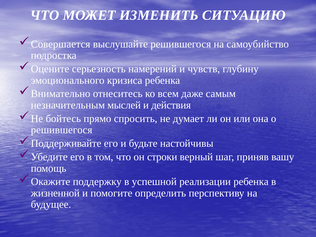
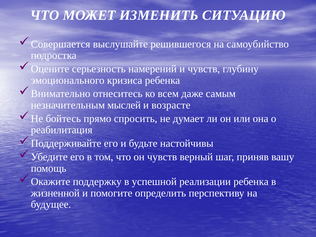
действия: действия -> возрасте (171, 105)
решившегося: решившегося -> реабилитация (62, 130)
он строки: строки -> чувств (162, 157)
